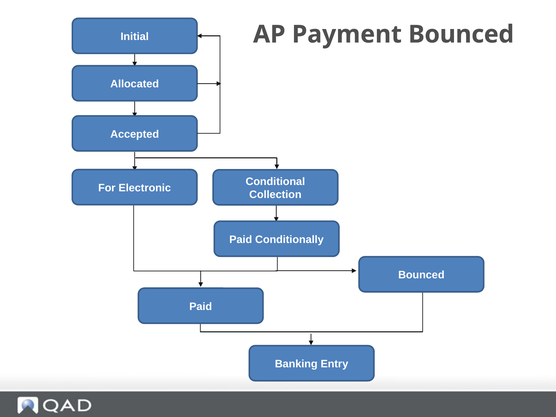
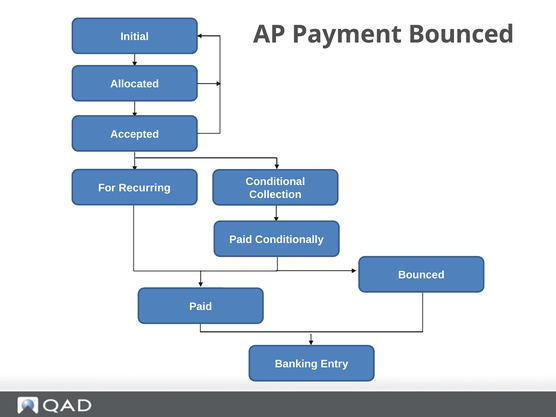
Electronic: Electronic -> Recurring (145, 188)
